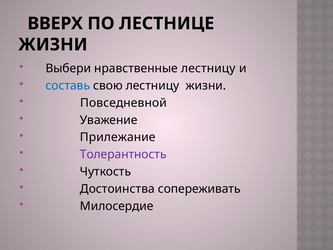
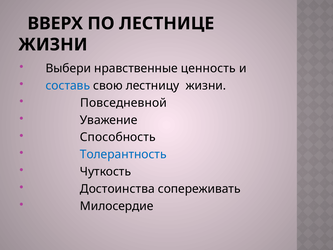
нравственные лестницу: лестницу -> ценность (208, 68)
Прилежание: Прилежание -> Способность (118, 137)
Толерантность colour: purple -> blue (123, 154)
